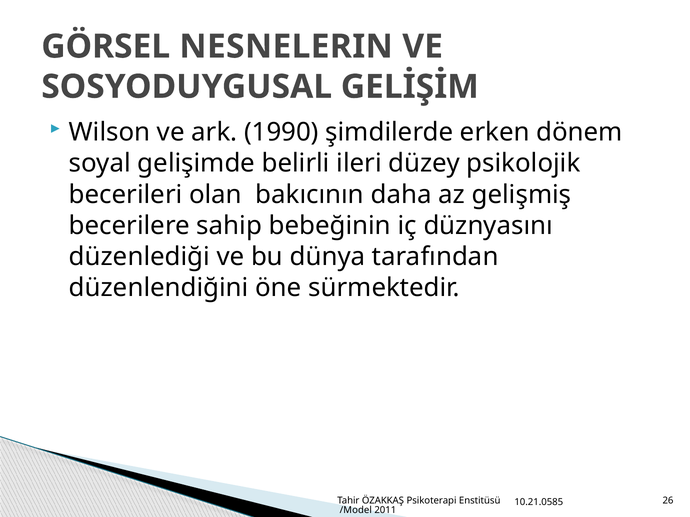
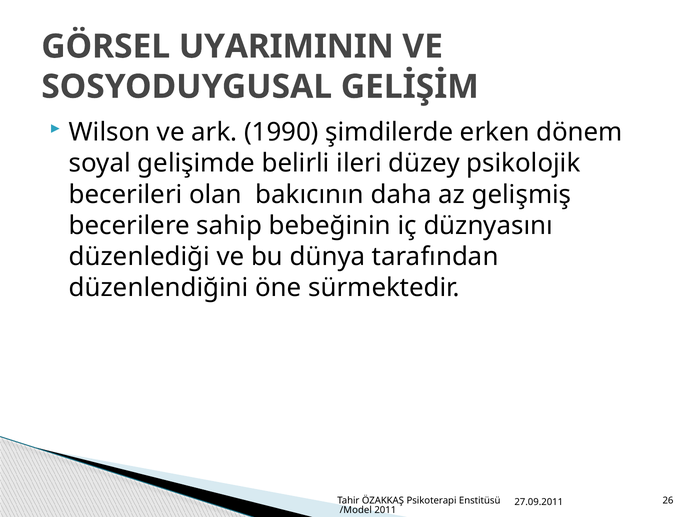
NESNELERIN: NESNELERIN -> UYARIMININ (286, 47)
10.21.0585: 10.21.0585 -> 27.09.2011 (539, 503)
